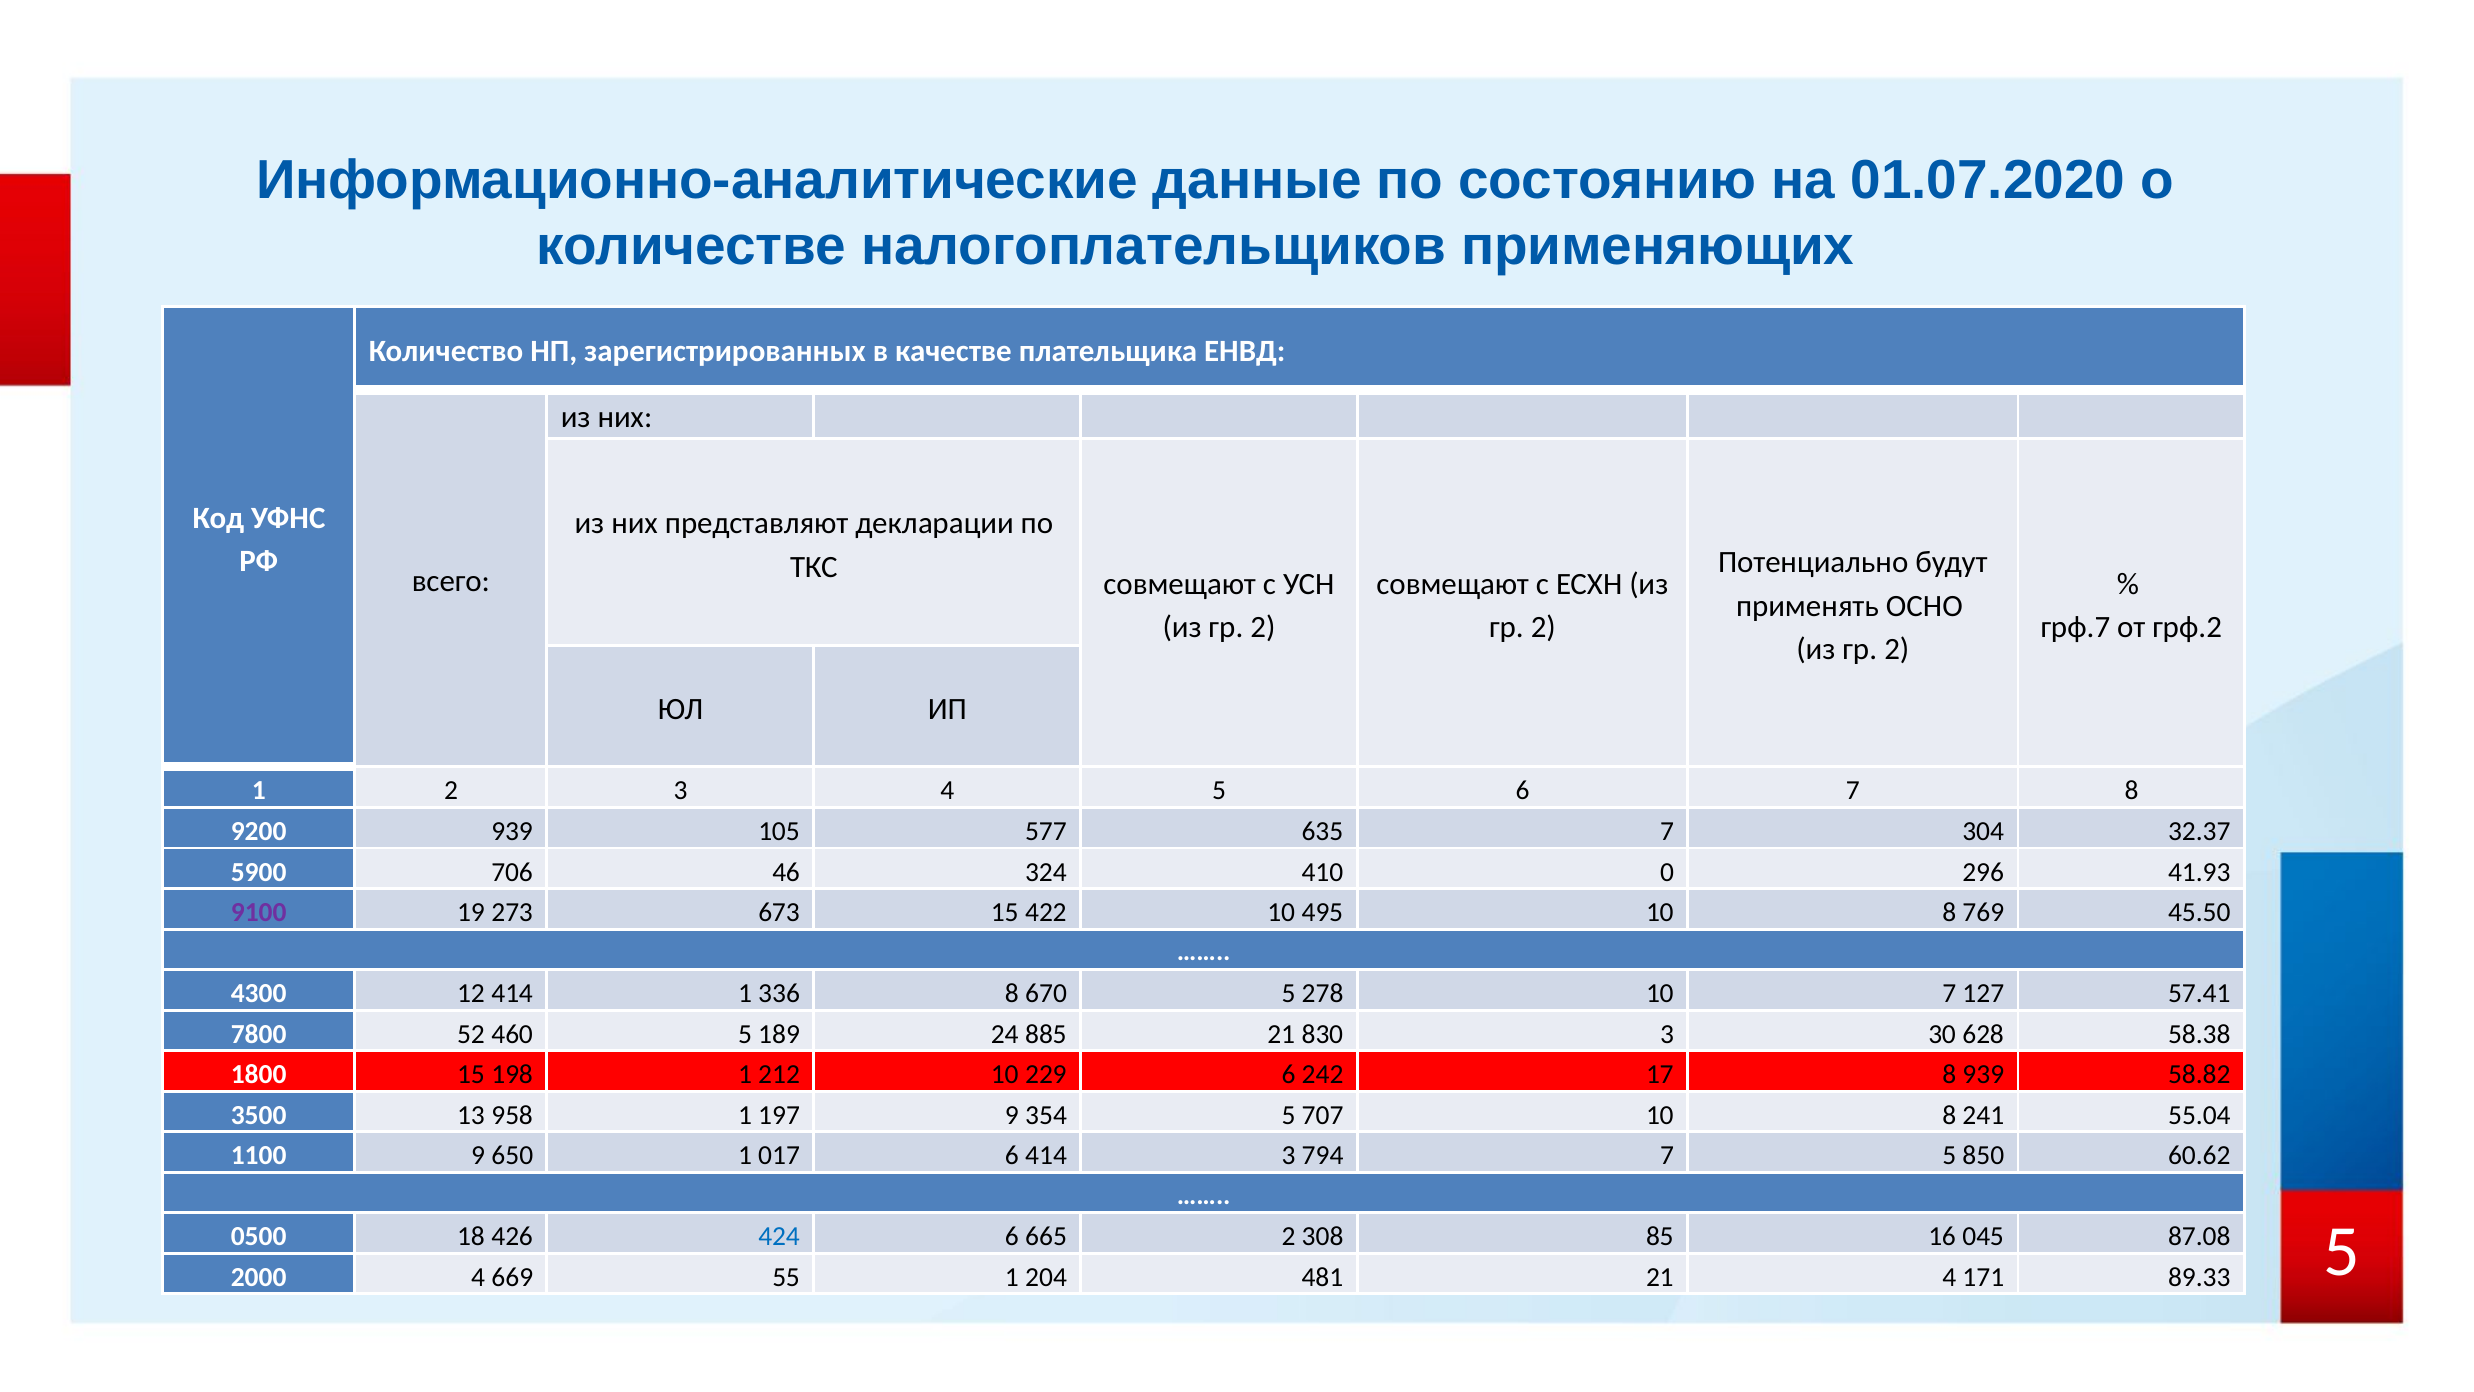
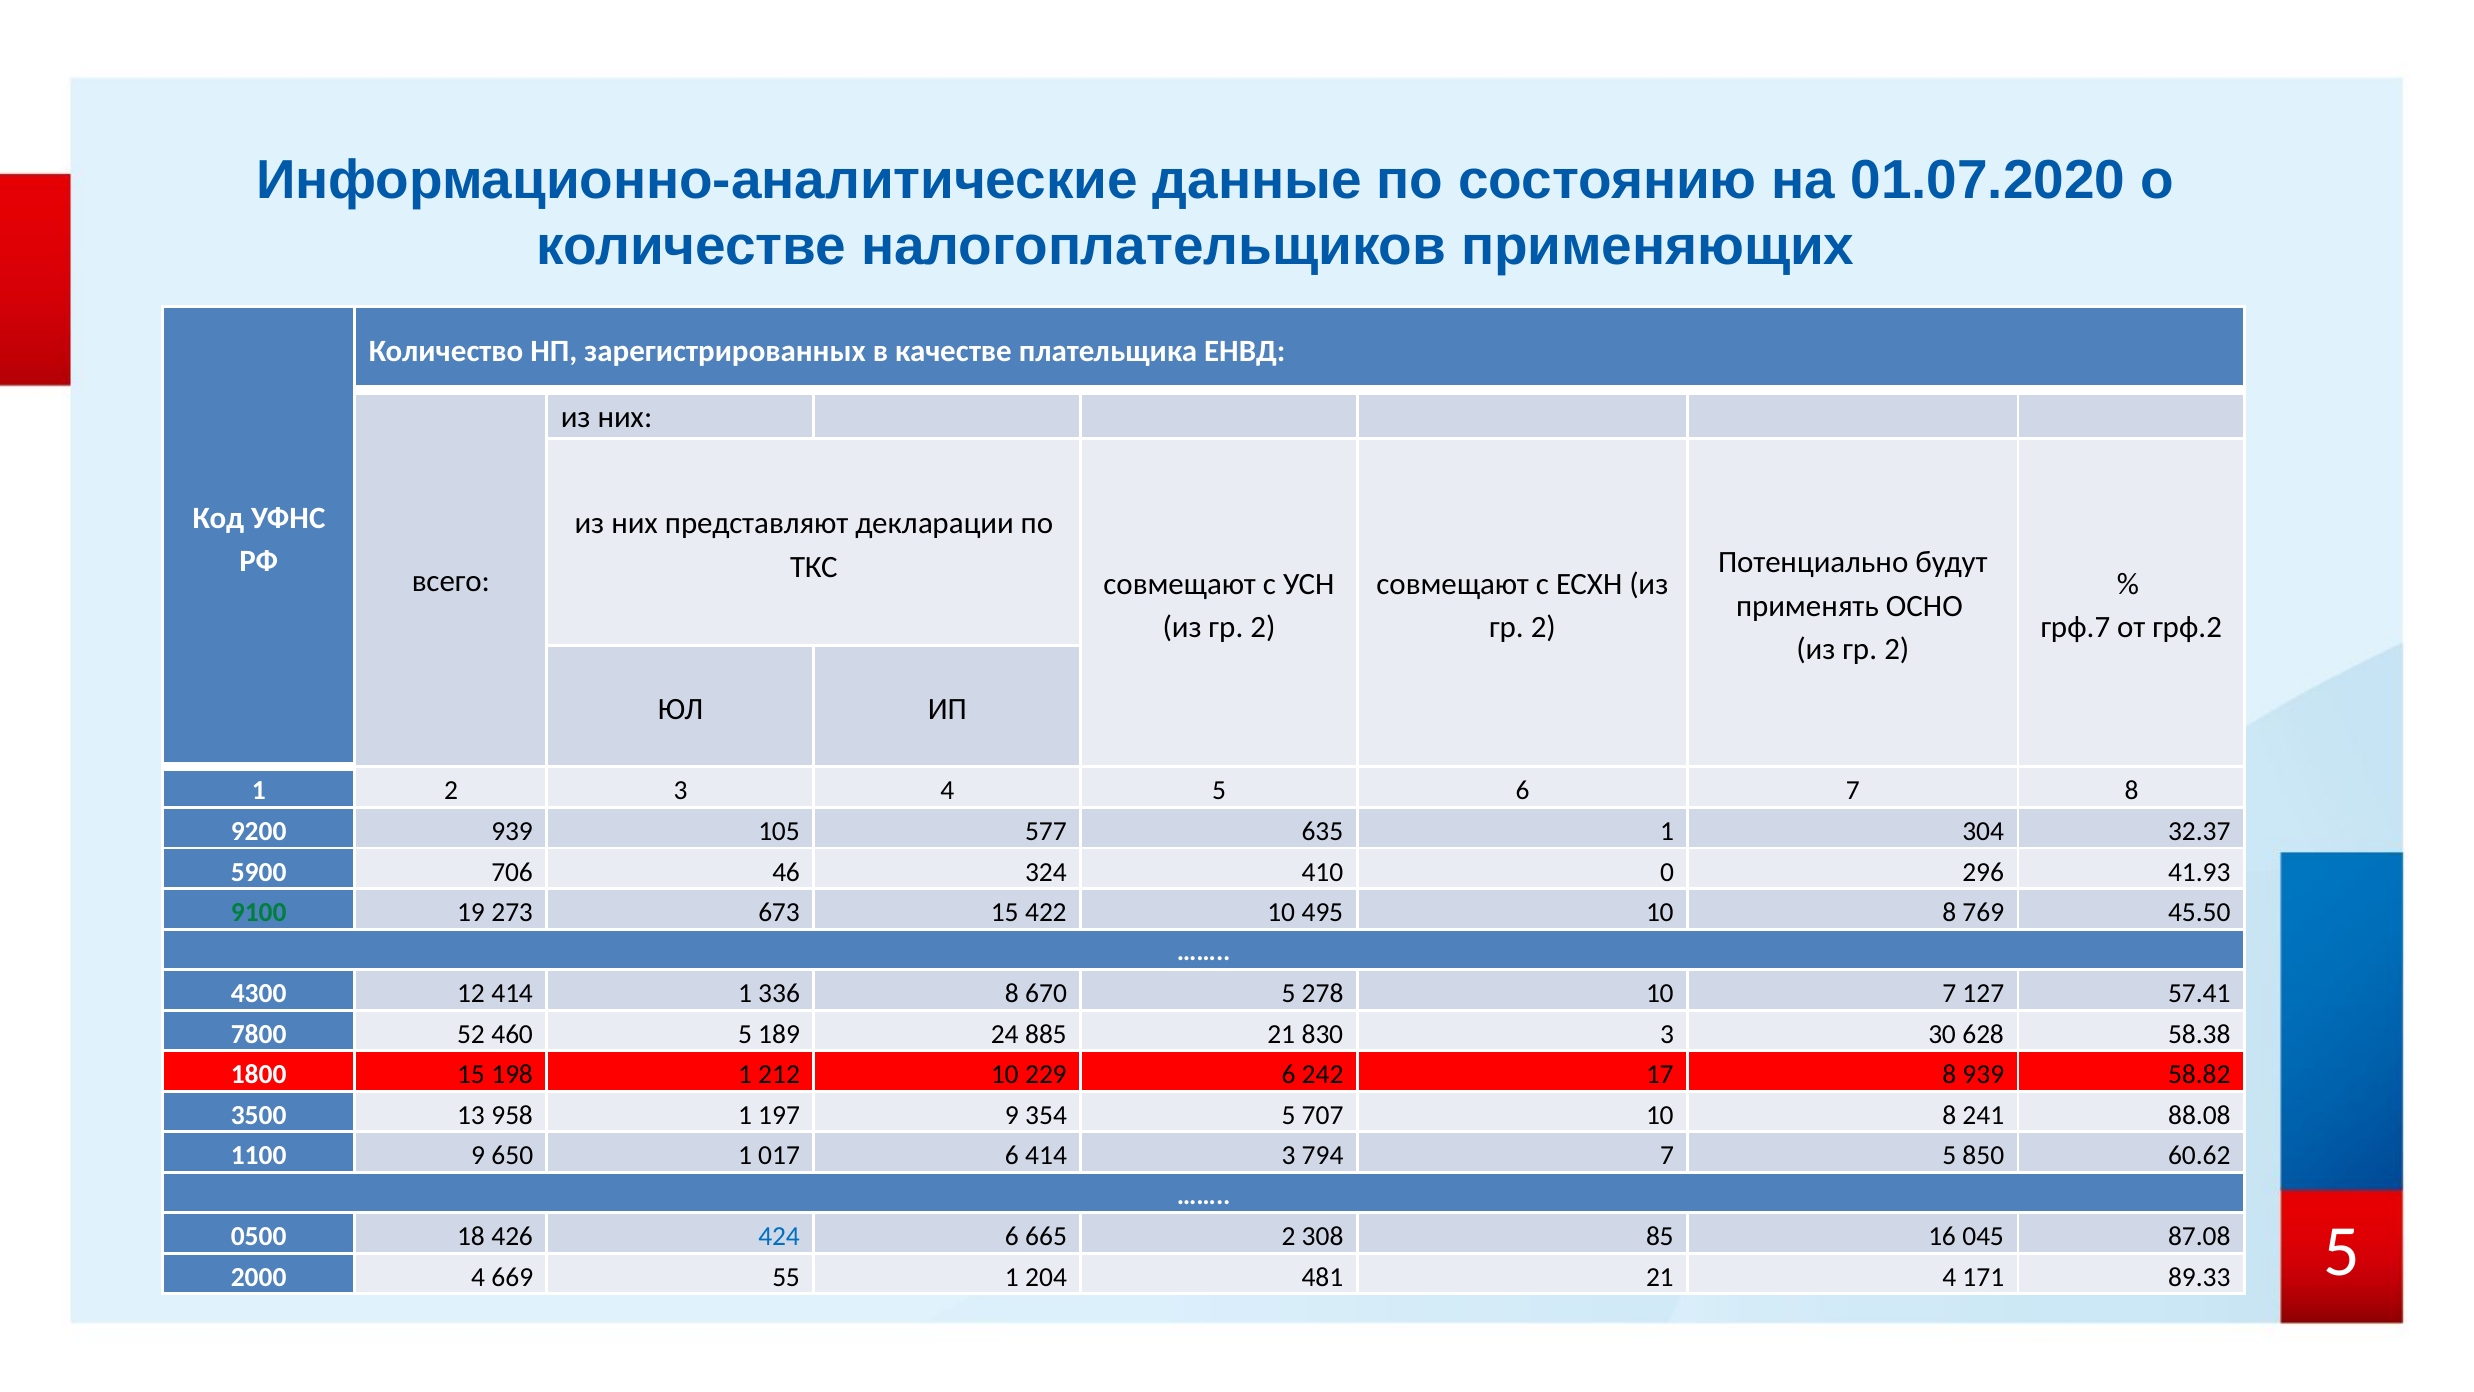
635 7: 7 -> 1 (1667, 831)
9100 colour: purple -> green (259, 912)
55.04: 55.04 -> 88.08 (2199, 1115)
